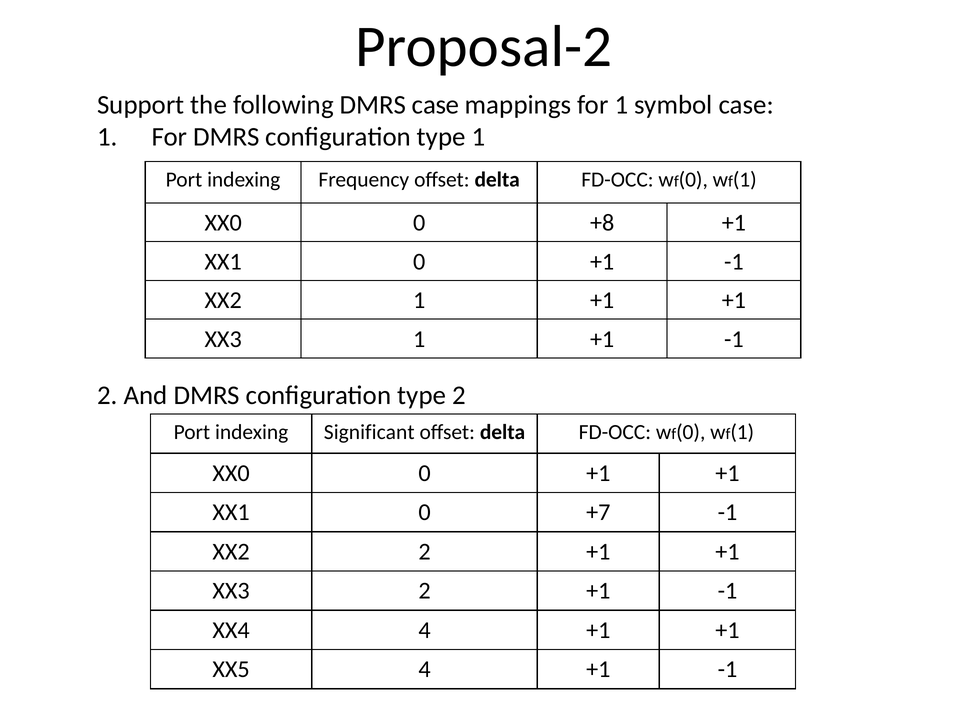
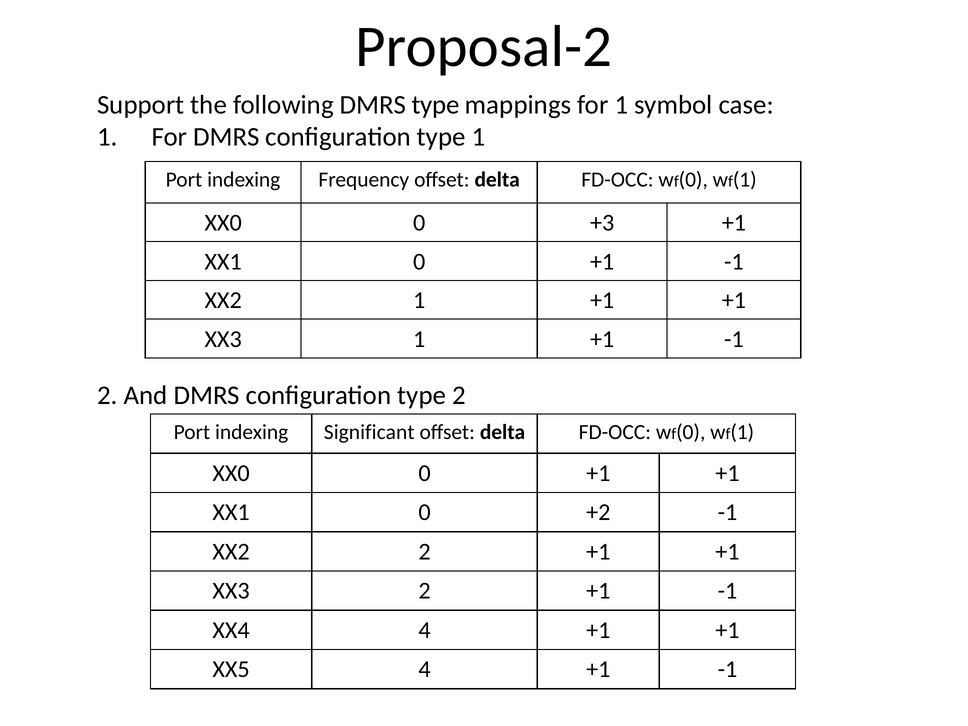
DMRS case: case -> type (436, 105)
+8: +8 -> +3 (602, 223)
+7: +7 -> +2 (598, 512)
